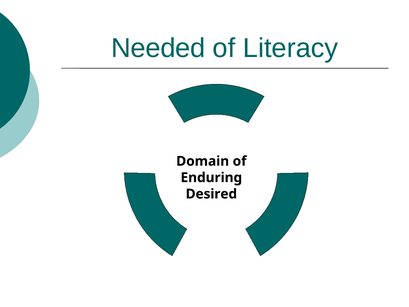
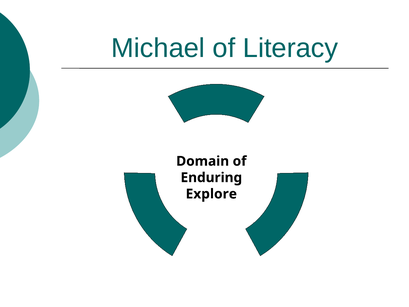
Needed: Needed -> Michael (158, 48)
Desired: Desired -> Explore (211, 194)
